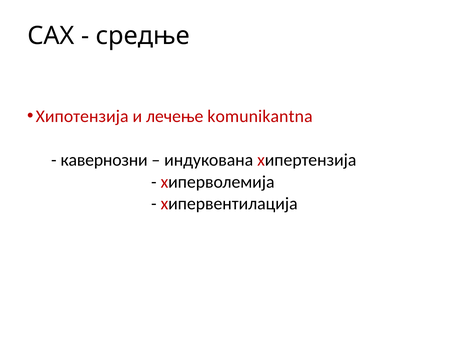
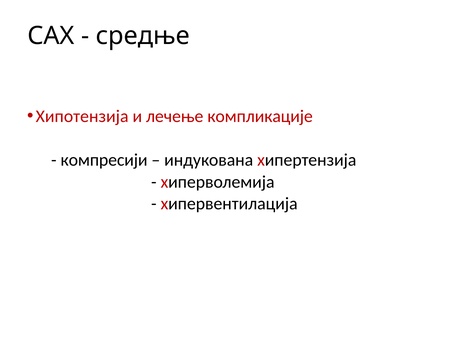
komunikantna: komunikantna -> компликације (260, 116)
кавернозни: кавернозни -> компресији (104, 160)
